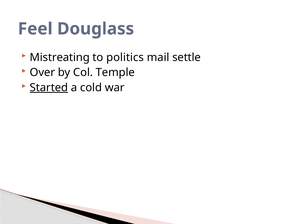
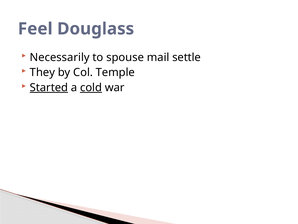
Mistreating: Mistreating -> Necessarily (60, 57)
politics: politics -> spouse (125, 57)
Over: Over -> They (42, 72)
cold underline: none -> present (91, 87)
